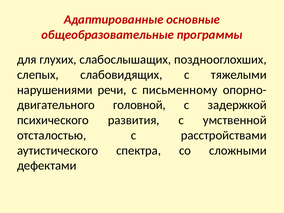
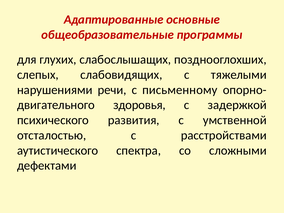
головной: головной -> здоровья (139, 105)
